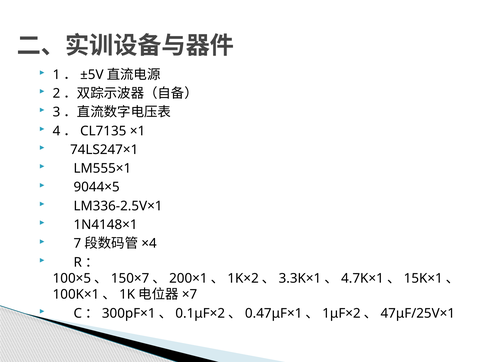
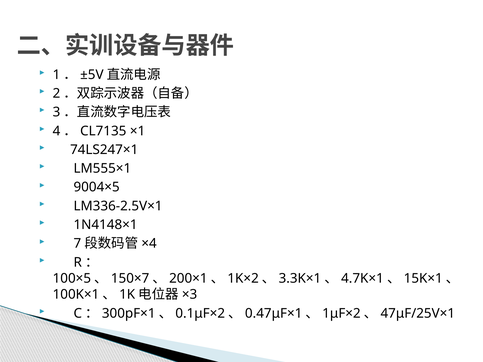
9044×5: 9044×5 -> 9004×5 (97, 187)
×7: ×7 -> ×3 (190, 295)
